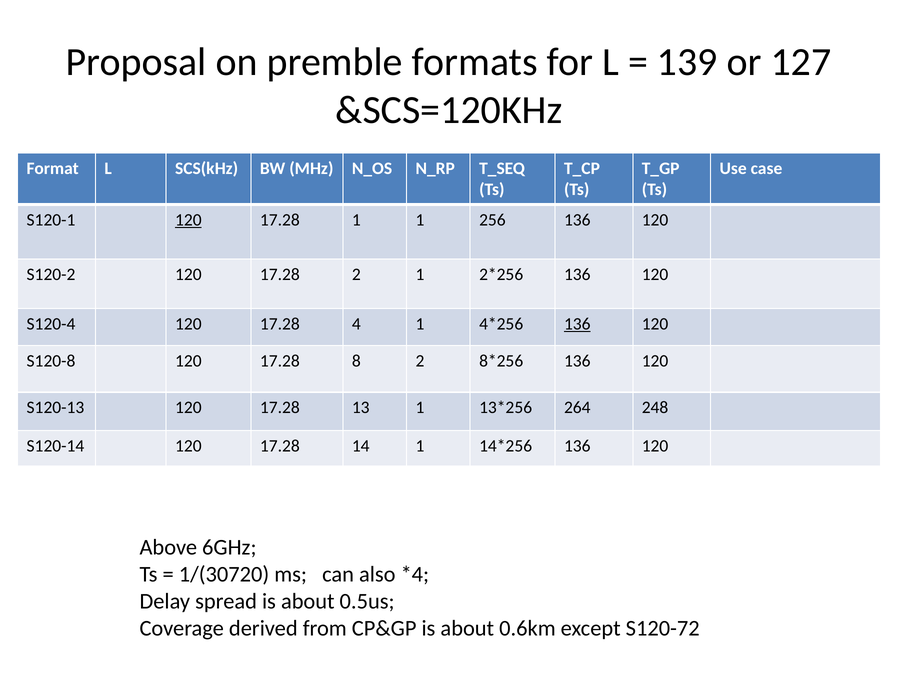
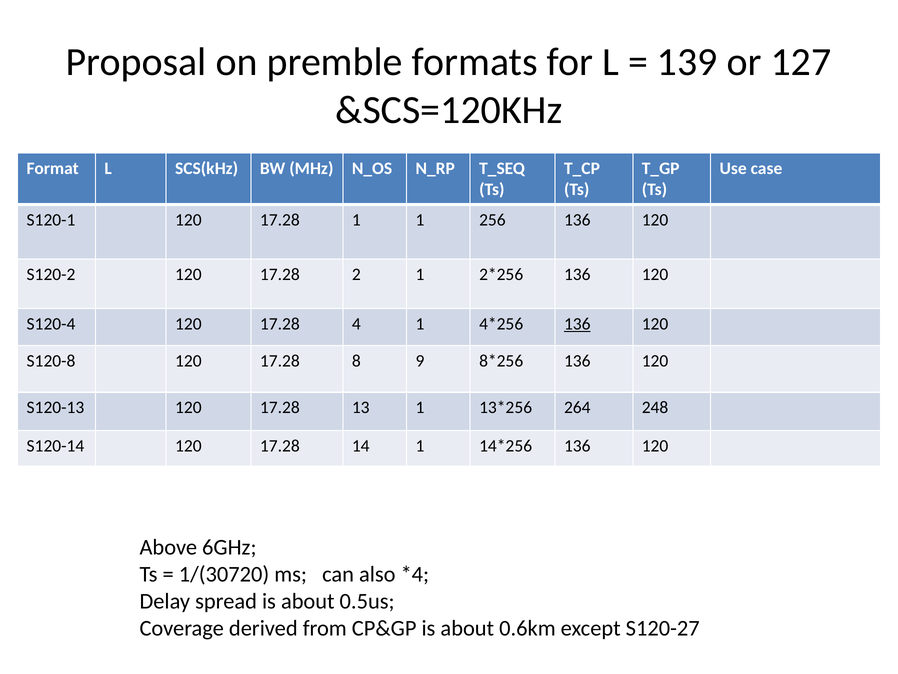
120 underline: present -> none (188, 220)
8 2: 2 -> 9 (420, 361)
S120-72: S120-72 -> S120-27 (663, 628)
